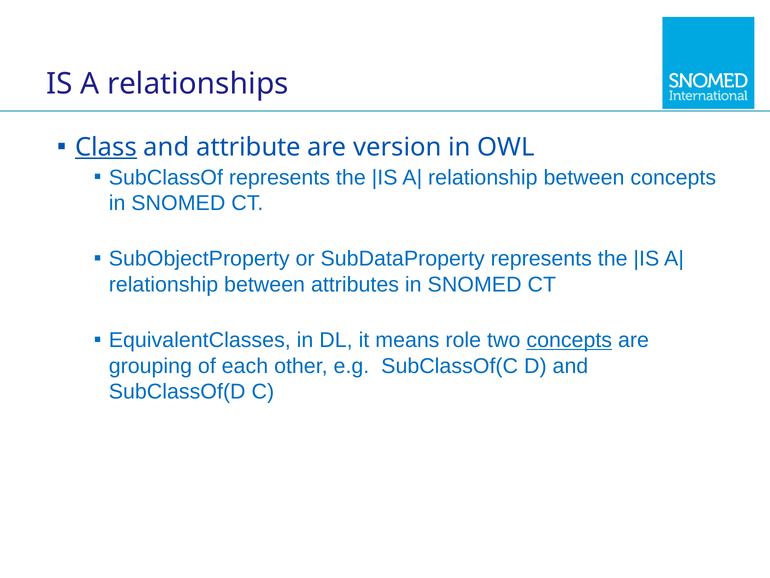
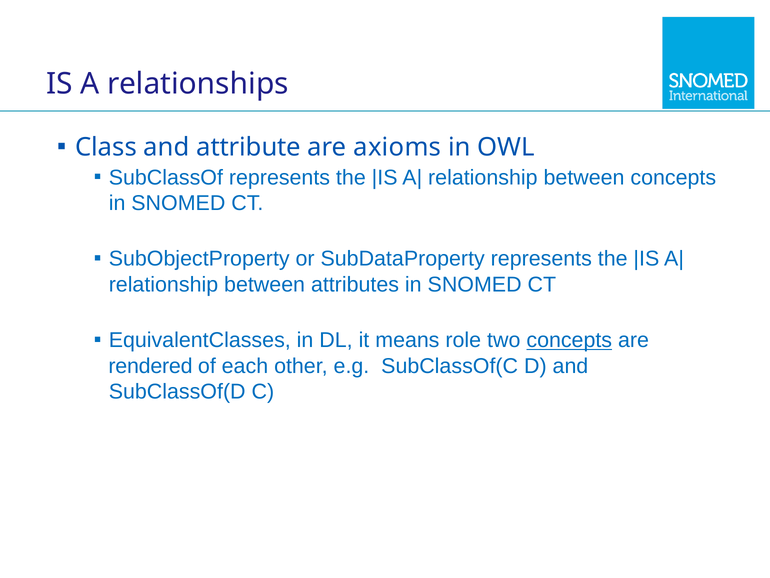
Class underline: present -> none (106, 147)
version: version -> axioms (397, 147)
grouping: grouping -> rendered (151, 366)
